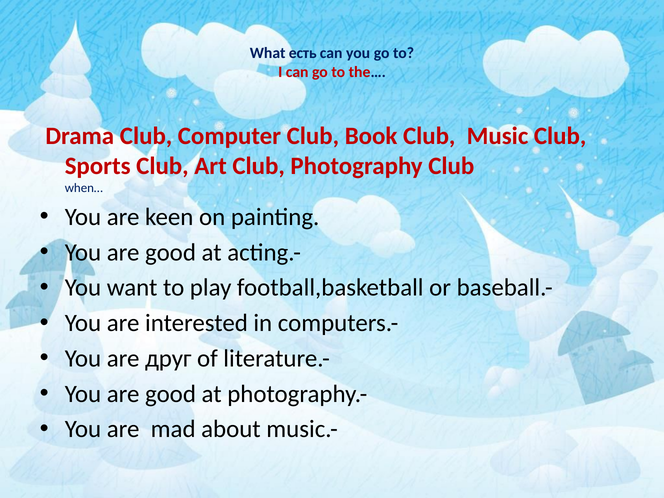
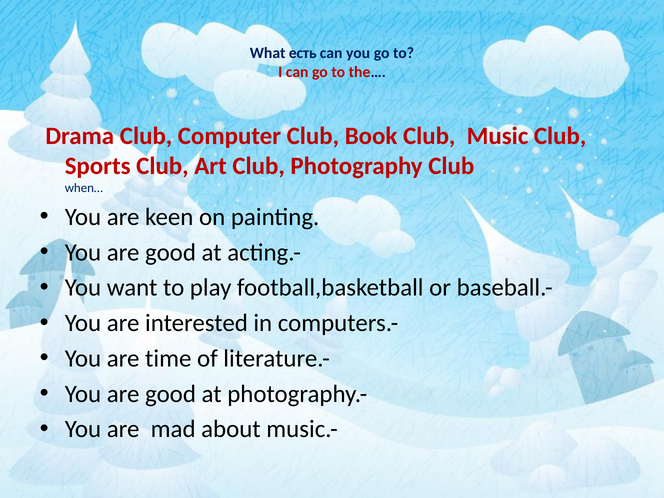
друг: друг -> time (168, 358)
